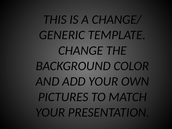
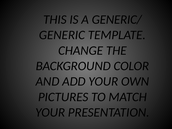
CHANGE/: CHANGE/ -> GENERIC/ (117, 20)
